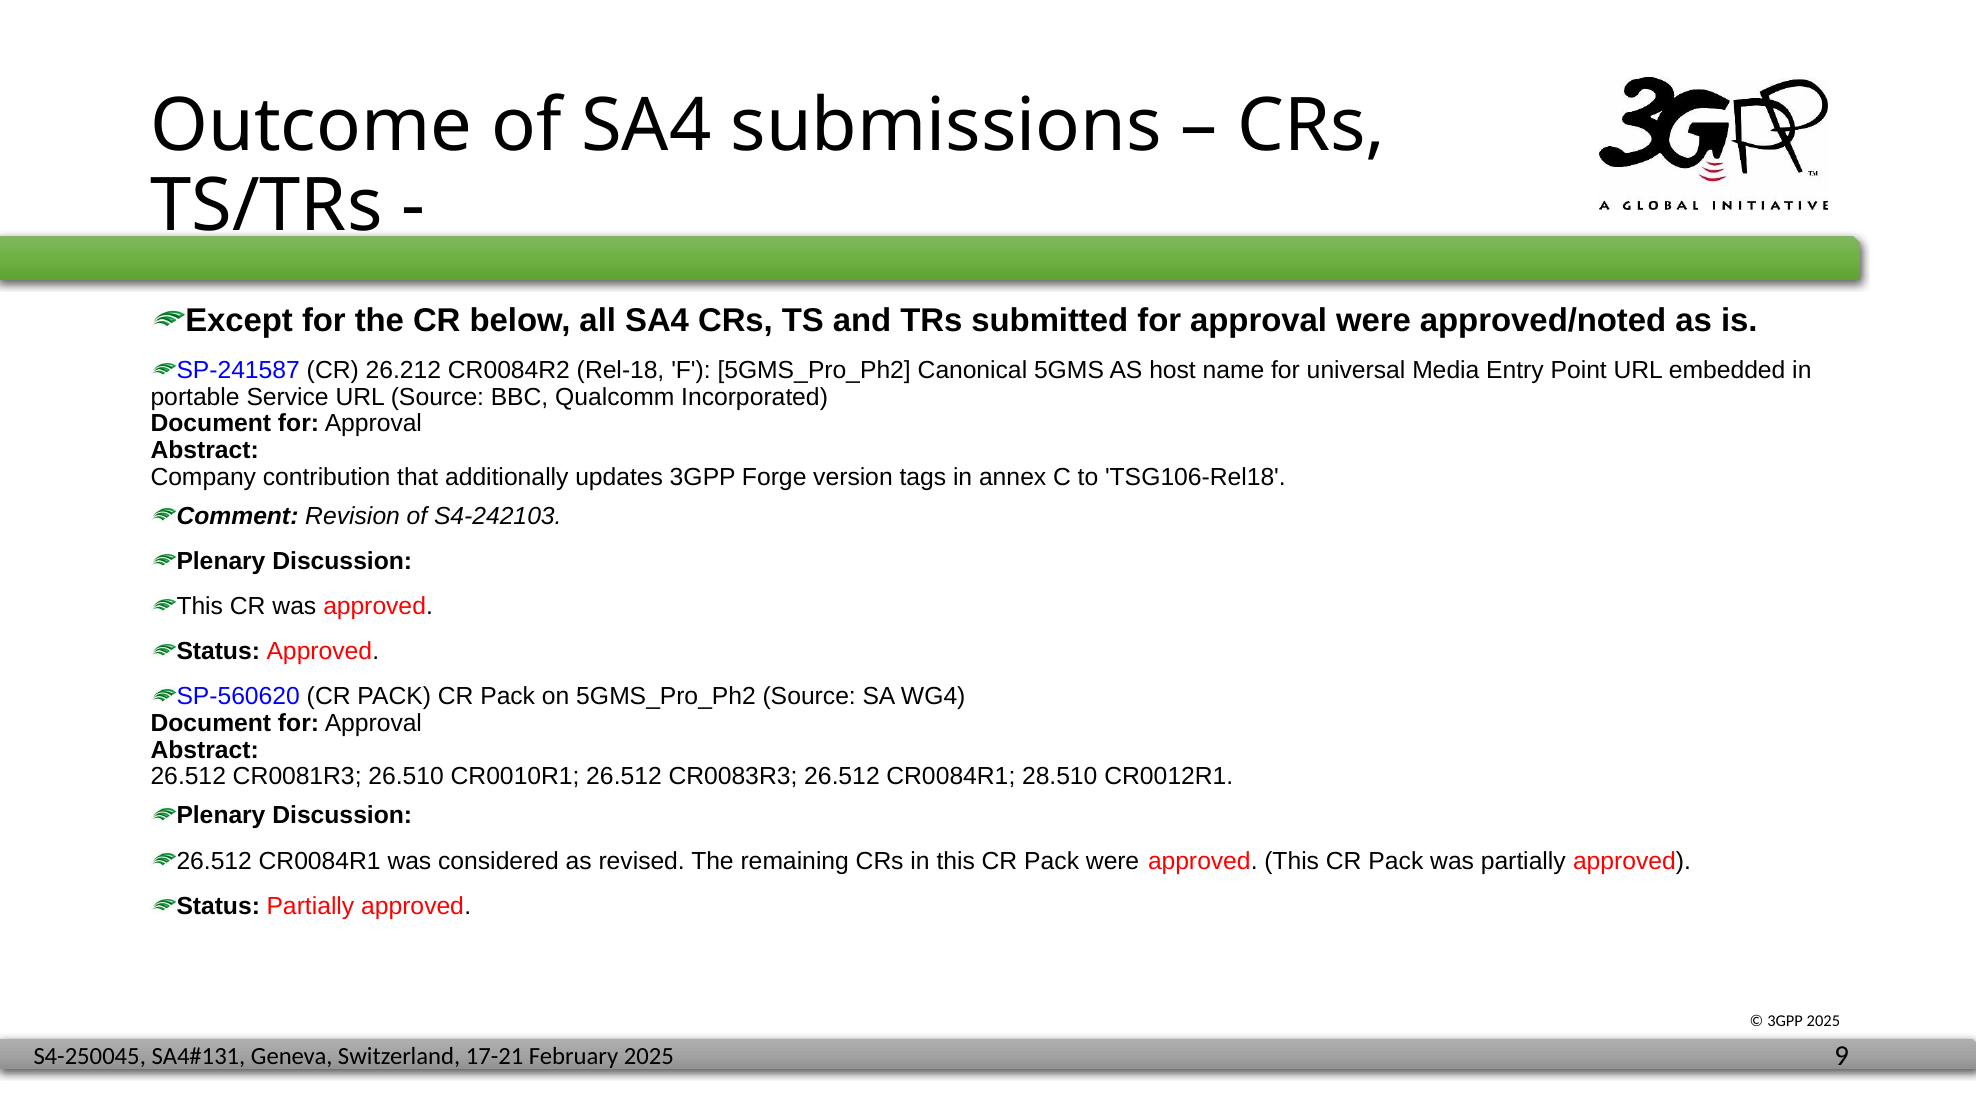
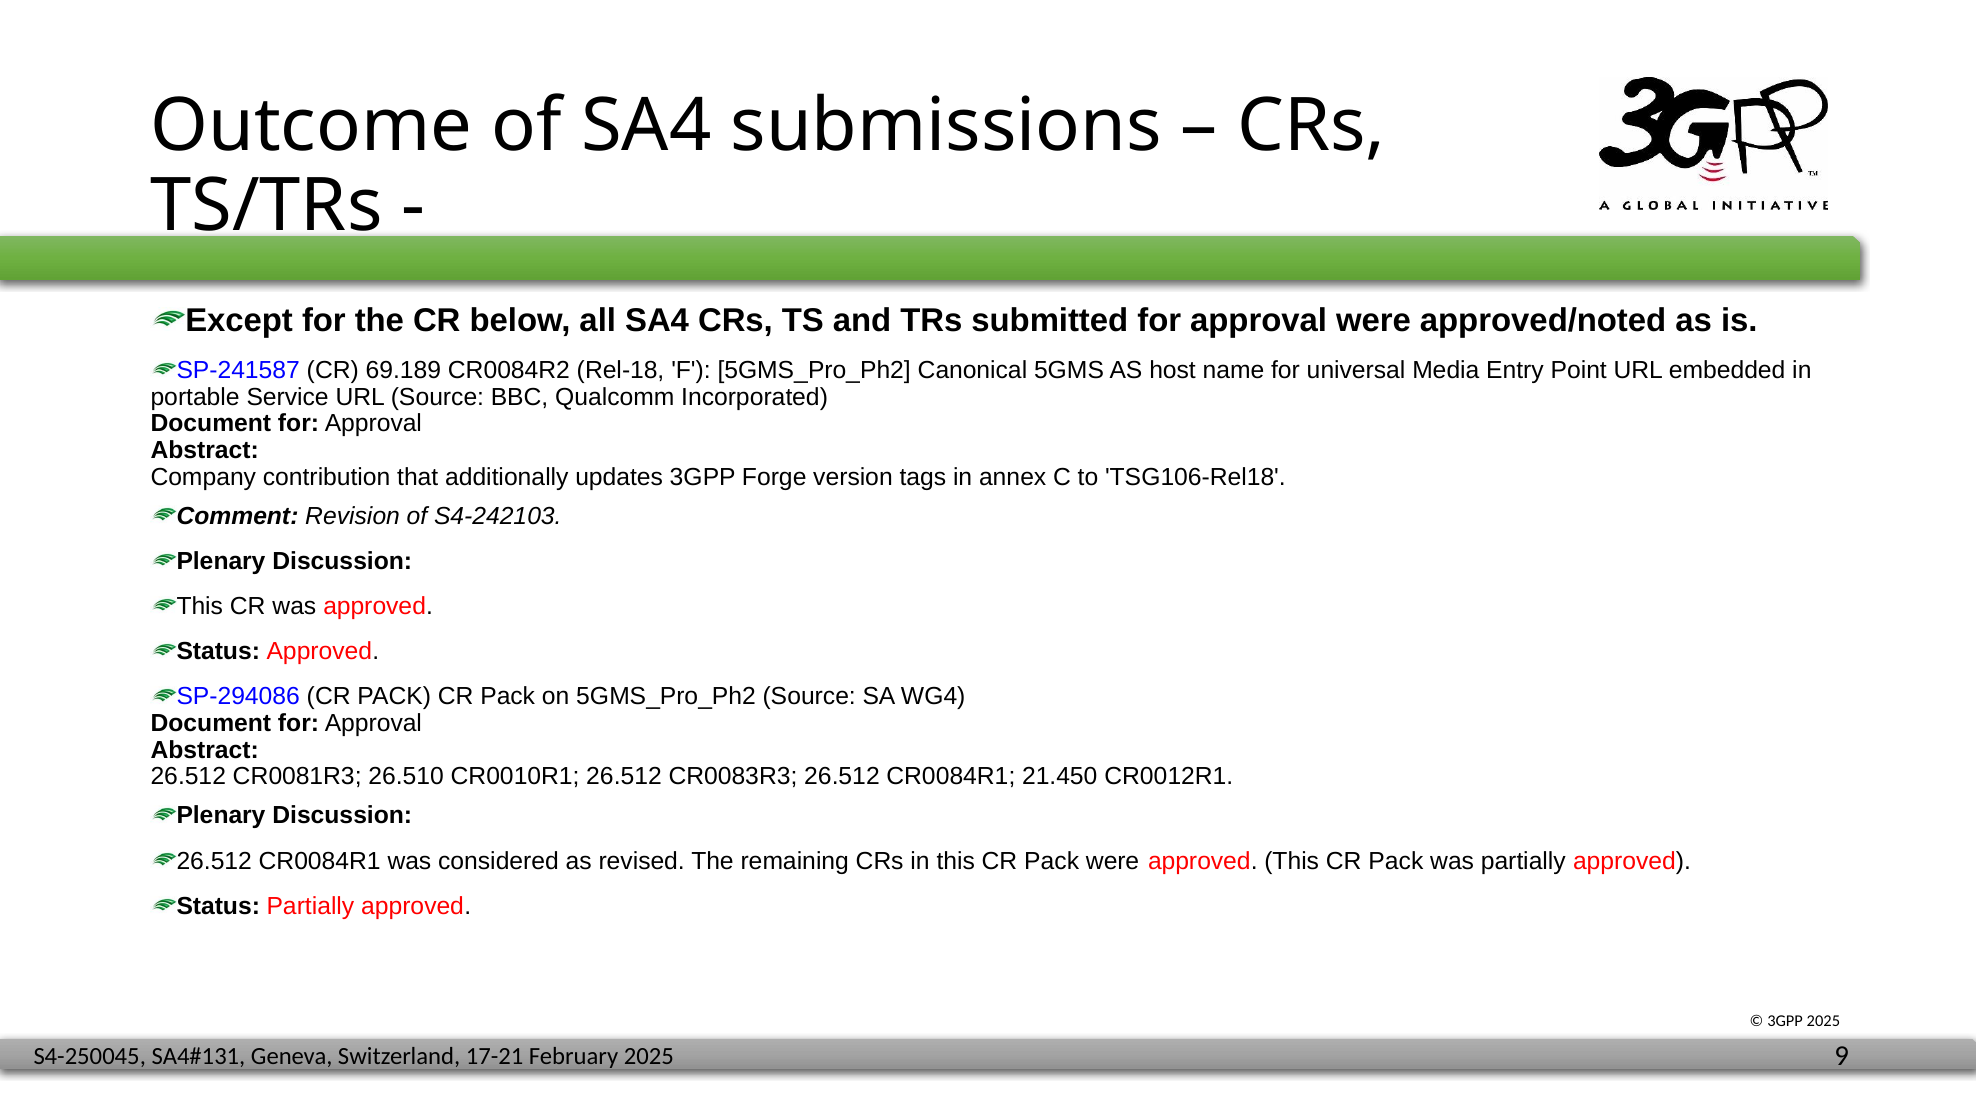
26.212: 26.212 -> 69.189 (403, 371)
SP-560620: SP-560620 -> SP-294086 (238, 697)
28.510: 28.510 -> 21.450 (1060, 777)
